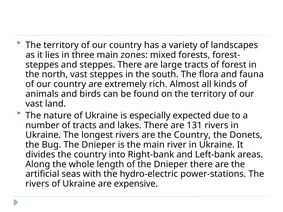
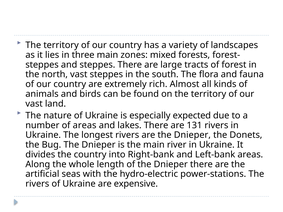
of tracts: tracts -> areas (85, 125)
are the Country: Country -> Dnieper (192, 135)
